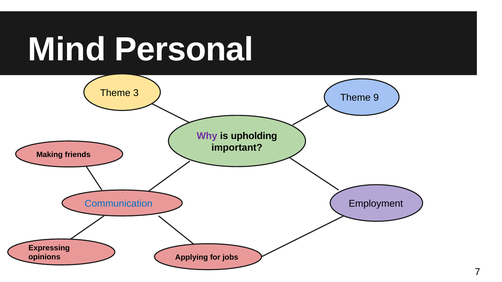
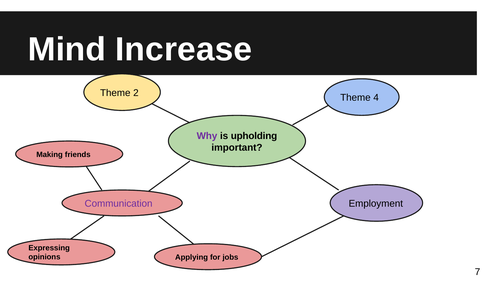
Personal: Personal -> Increase (184, 49)
3: 3 -> 2 (136, 93)
9: 9 -> 4 (376, 98)
Communication colour: blue -> purple (119, 204)
